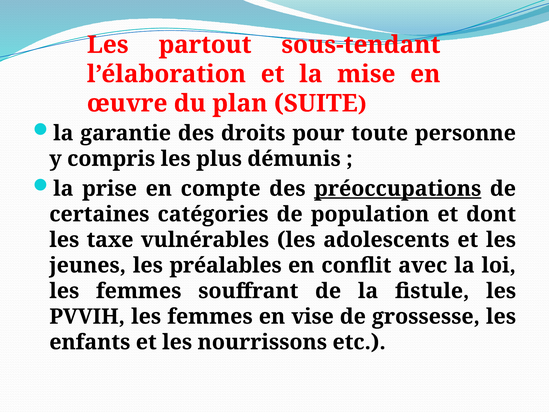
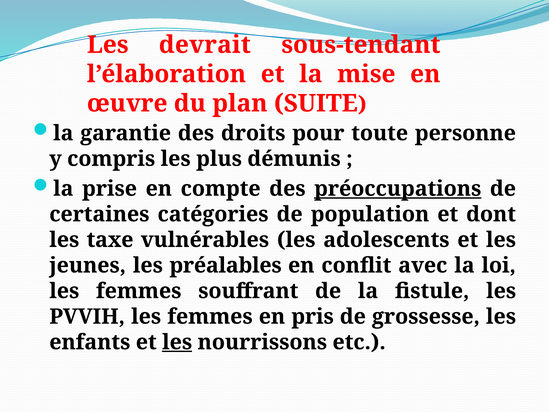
partout: partout -> devrait (205, 45)
vise: vise -> pris (313, 316)
les underline: none -> present (177, 342)
